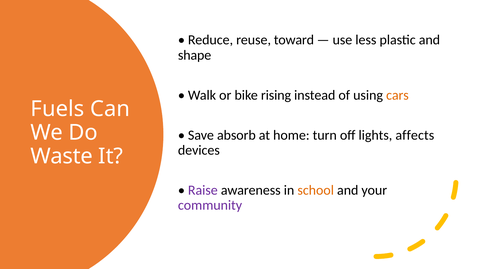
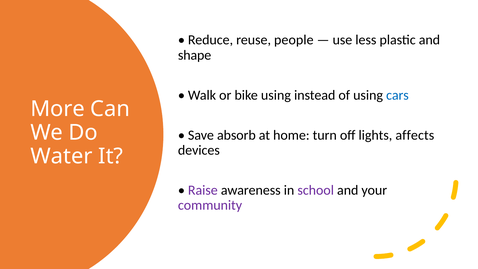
toward: toward -> people (294, 40)
bike rising: rising -> using (276, 95)
cars colour: orange -> blue (397, 95)
Fuels: Fuels -> More (58, 109)
Waste: Waste -> Water (62, 156)
school colour: orange -> purple (316, 190)
